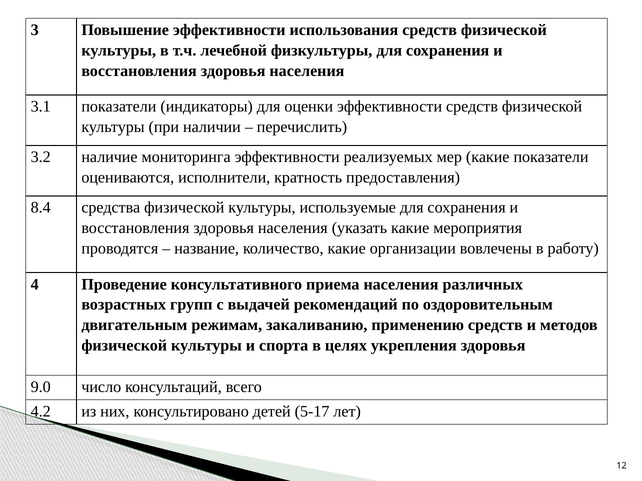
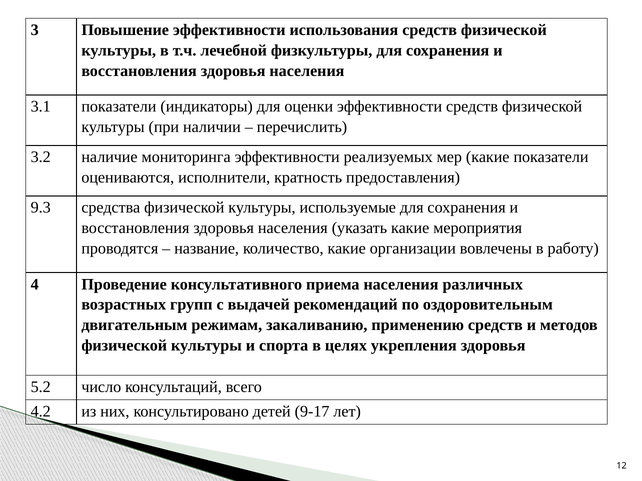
8.4: 8.4 -> 9.3 (41, 208)
9.0: 9.0 -> 5.2 (41, 387)
5-17: 5-17 -> 9-17 (312, 412)
